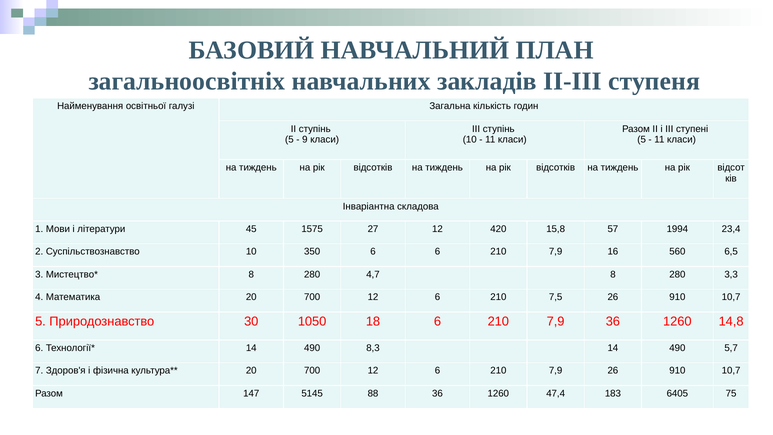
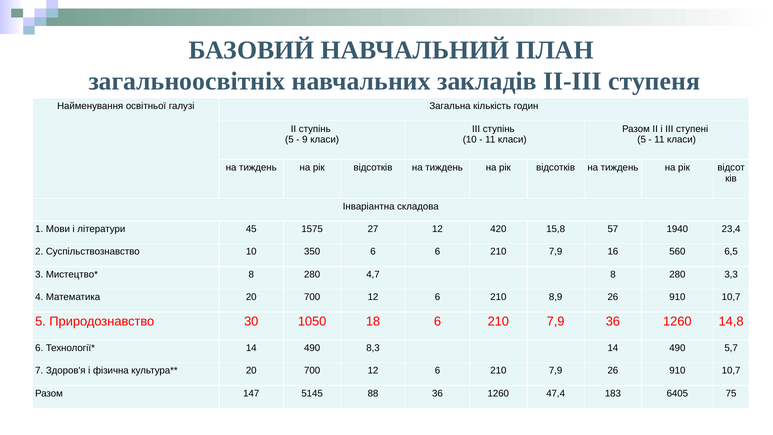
1994: 1994 -> 1940 (677, 229)
7,5: 7,5 -> 8,9 (556, 297)
